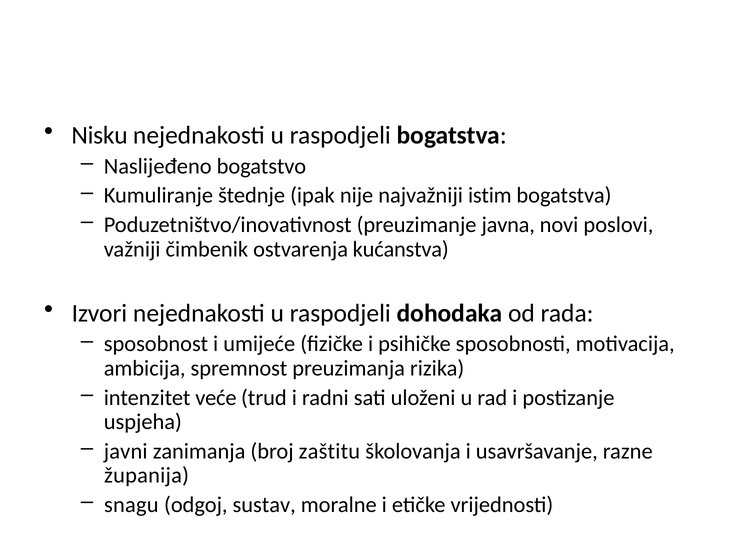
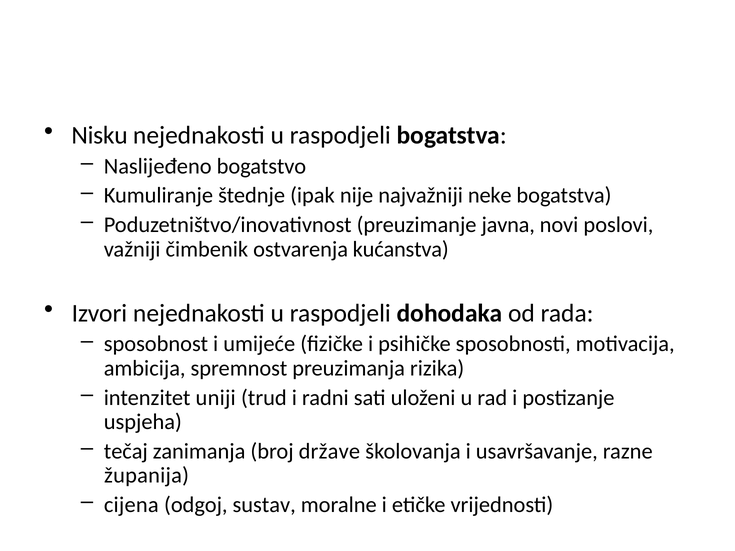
istim: istim -> neke (490, 196)
veće: veće -> uniji (216, 398)
javni: javni -> tečaj (126, 452)
zaštitu: zaštitu -> države (329, 452)
snagu: snagu -> cijena (131, 505)
